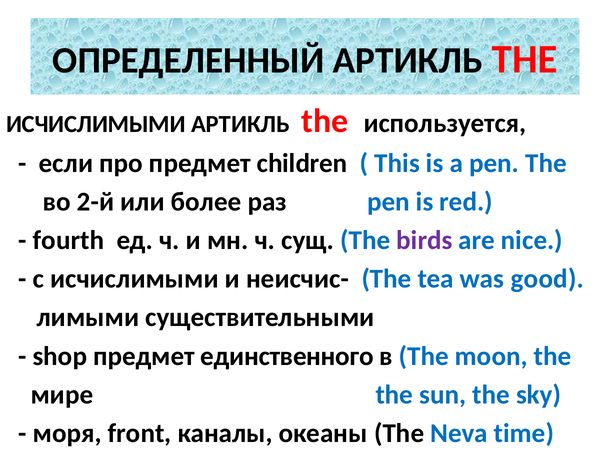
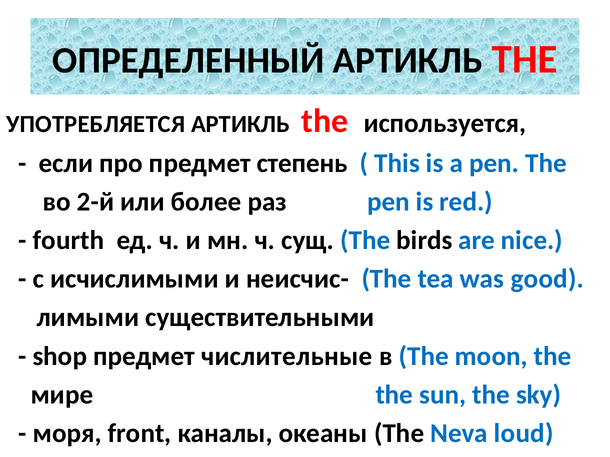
ИСЧИСЛИМЫМИ: ИСЧИСЛИМЫМИ -> УПОТРЕБЛЯЕТСЯ (96, 124)
children: children -> степень (302, 163)
birds colour: purple -> black (424, 241)
единственного: единственного -> числительные (287, 357)
time: time -> loud (524, 434)
